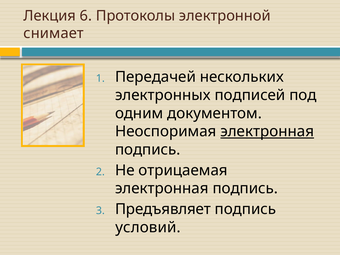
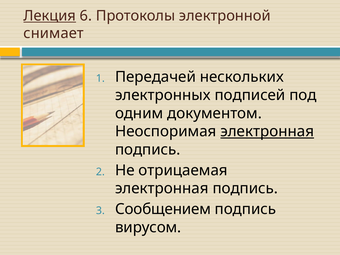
Лекция underline: none -> present (50, 16)
Предъявляет: Предъявляет -> Сообщением (163, 209)
условий: условий -> вирусом (148, 227)
